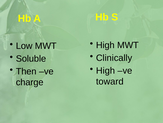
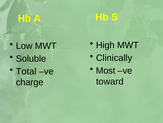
High: High -> Most (106, 70)
Then: Then -> Total (26, 71)
